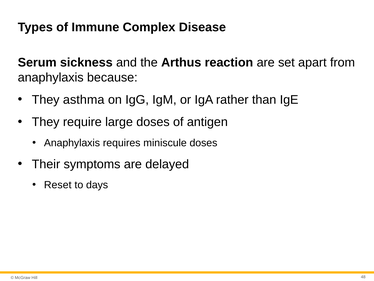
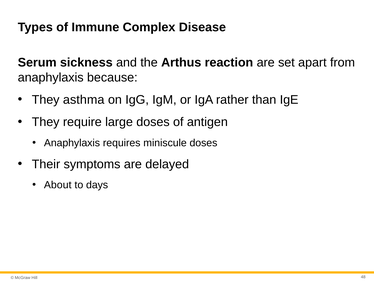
Reset: Reset -> About (58, 185)
